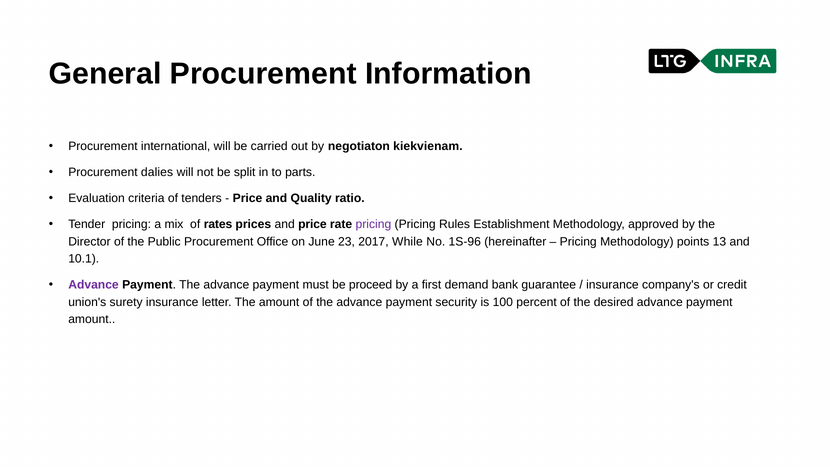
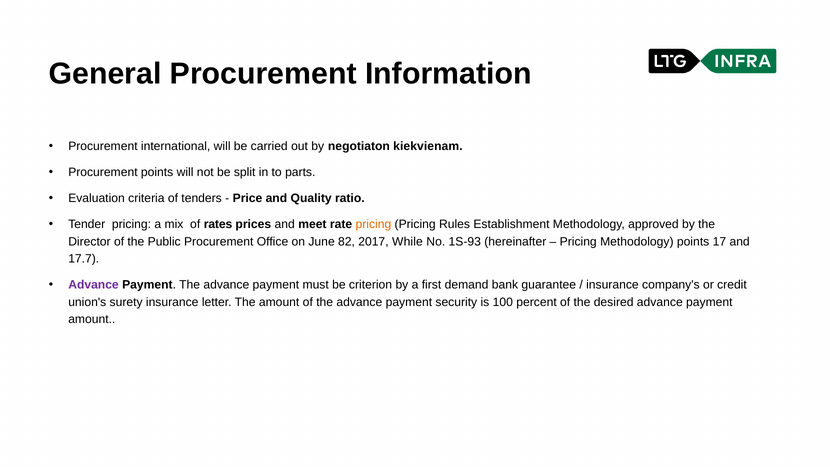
Procurement dalies: dalies -> points (157, 172)
and price: price -> meet (312, 224)
pricing colour: purple -> orange (373, 224)
23: 23 -> 82 (347, 242)
1S-96: 1S-96 -> 1S-93 (465, 242)
13: 13 -> 17 (719, 242)
10.1: 10.1 -> 17.7 (84, 259)
proceed: proceed -> criterion (371, 285)
